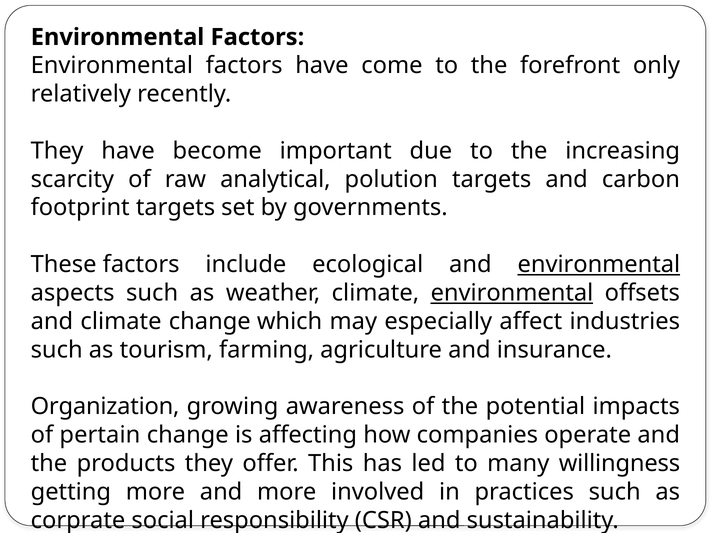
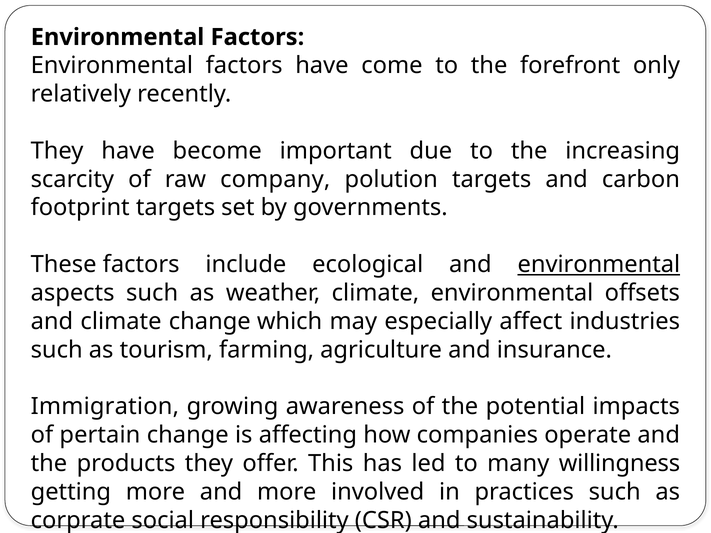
analytical: analytical -> company (275, 179)
environmental underline: present -> none (512, 293)
Organization: Organization -> Immigration (105, 407)
